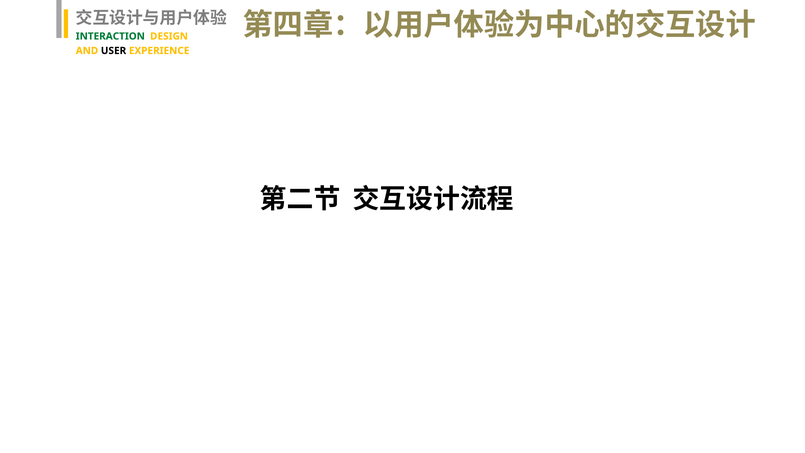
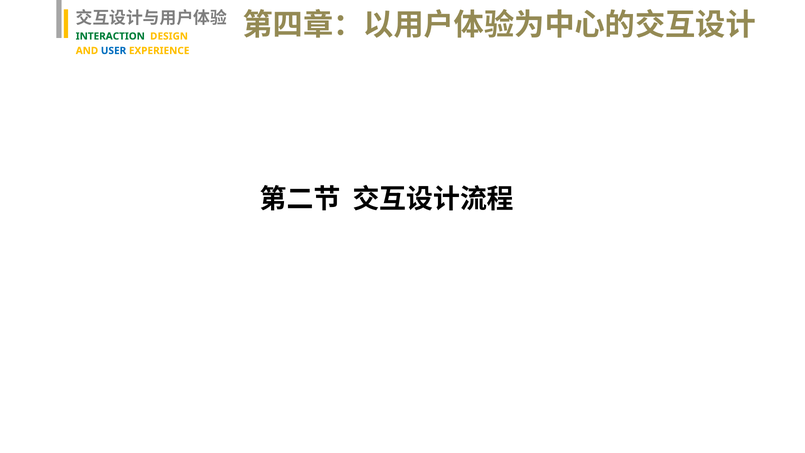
USER colour: black -> blue (114, 51)
